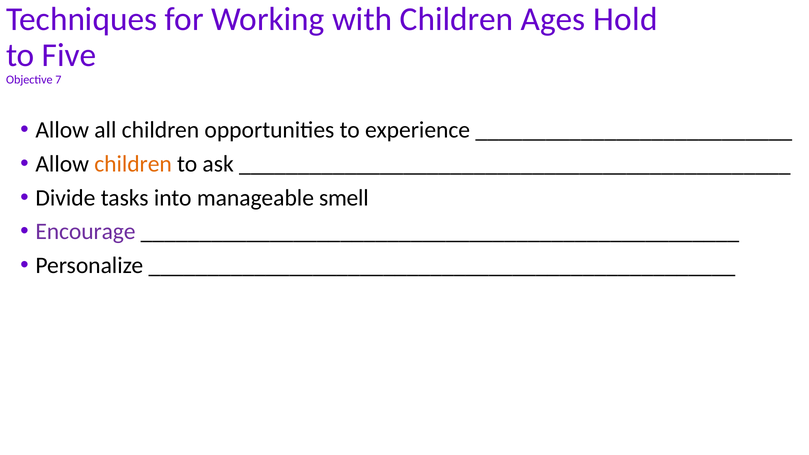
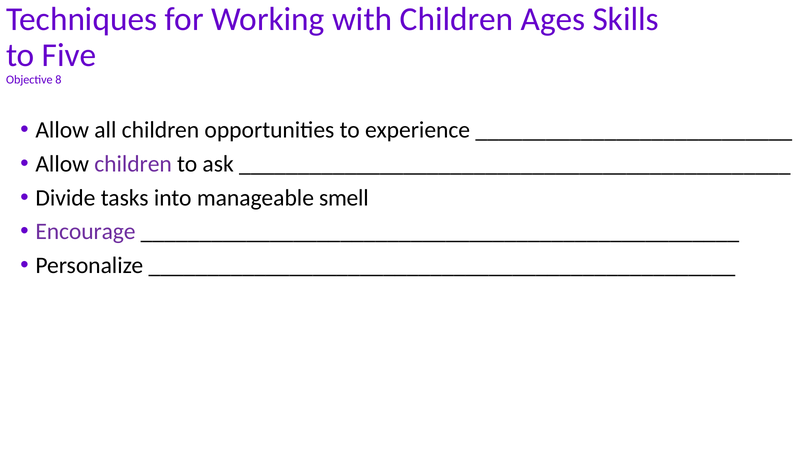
Hold: Hold -> Skills (626, 19)
7: 7 -> 8 (58, 80)
children colour: orange -> purple (133, 164)
